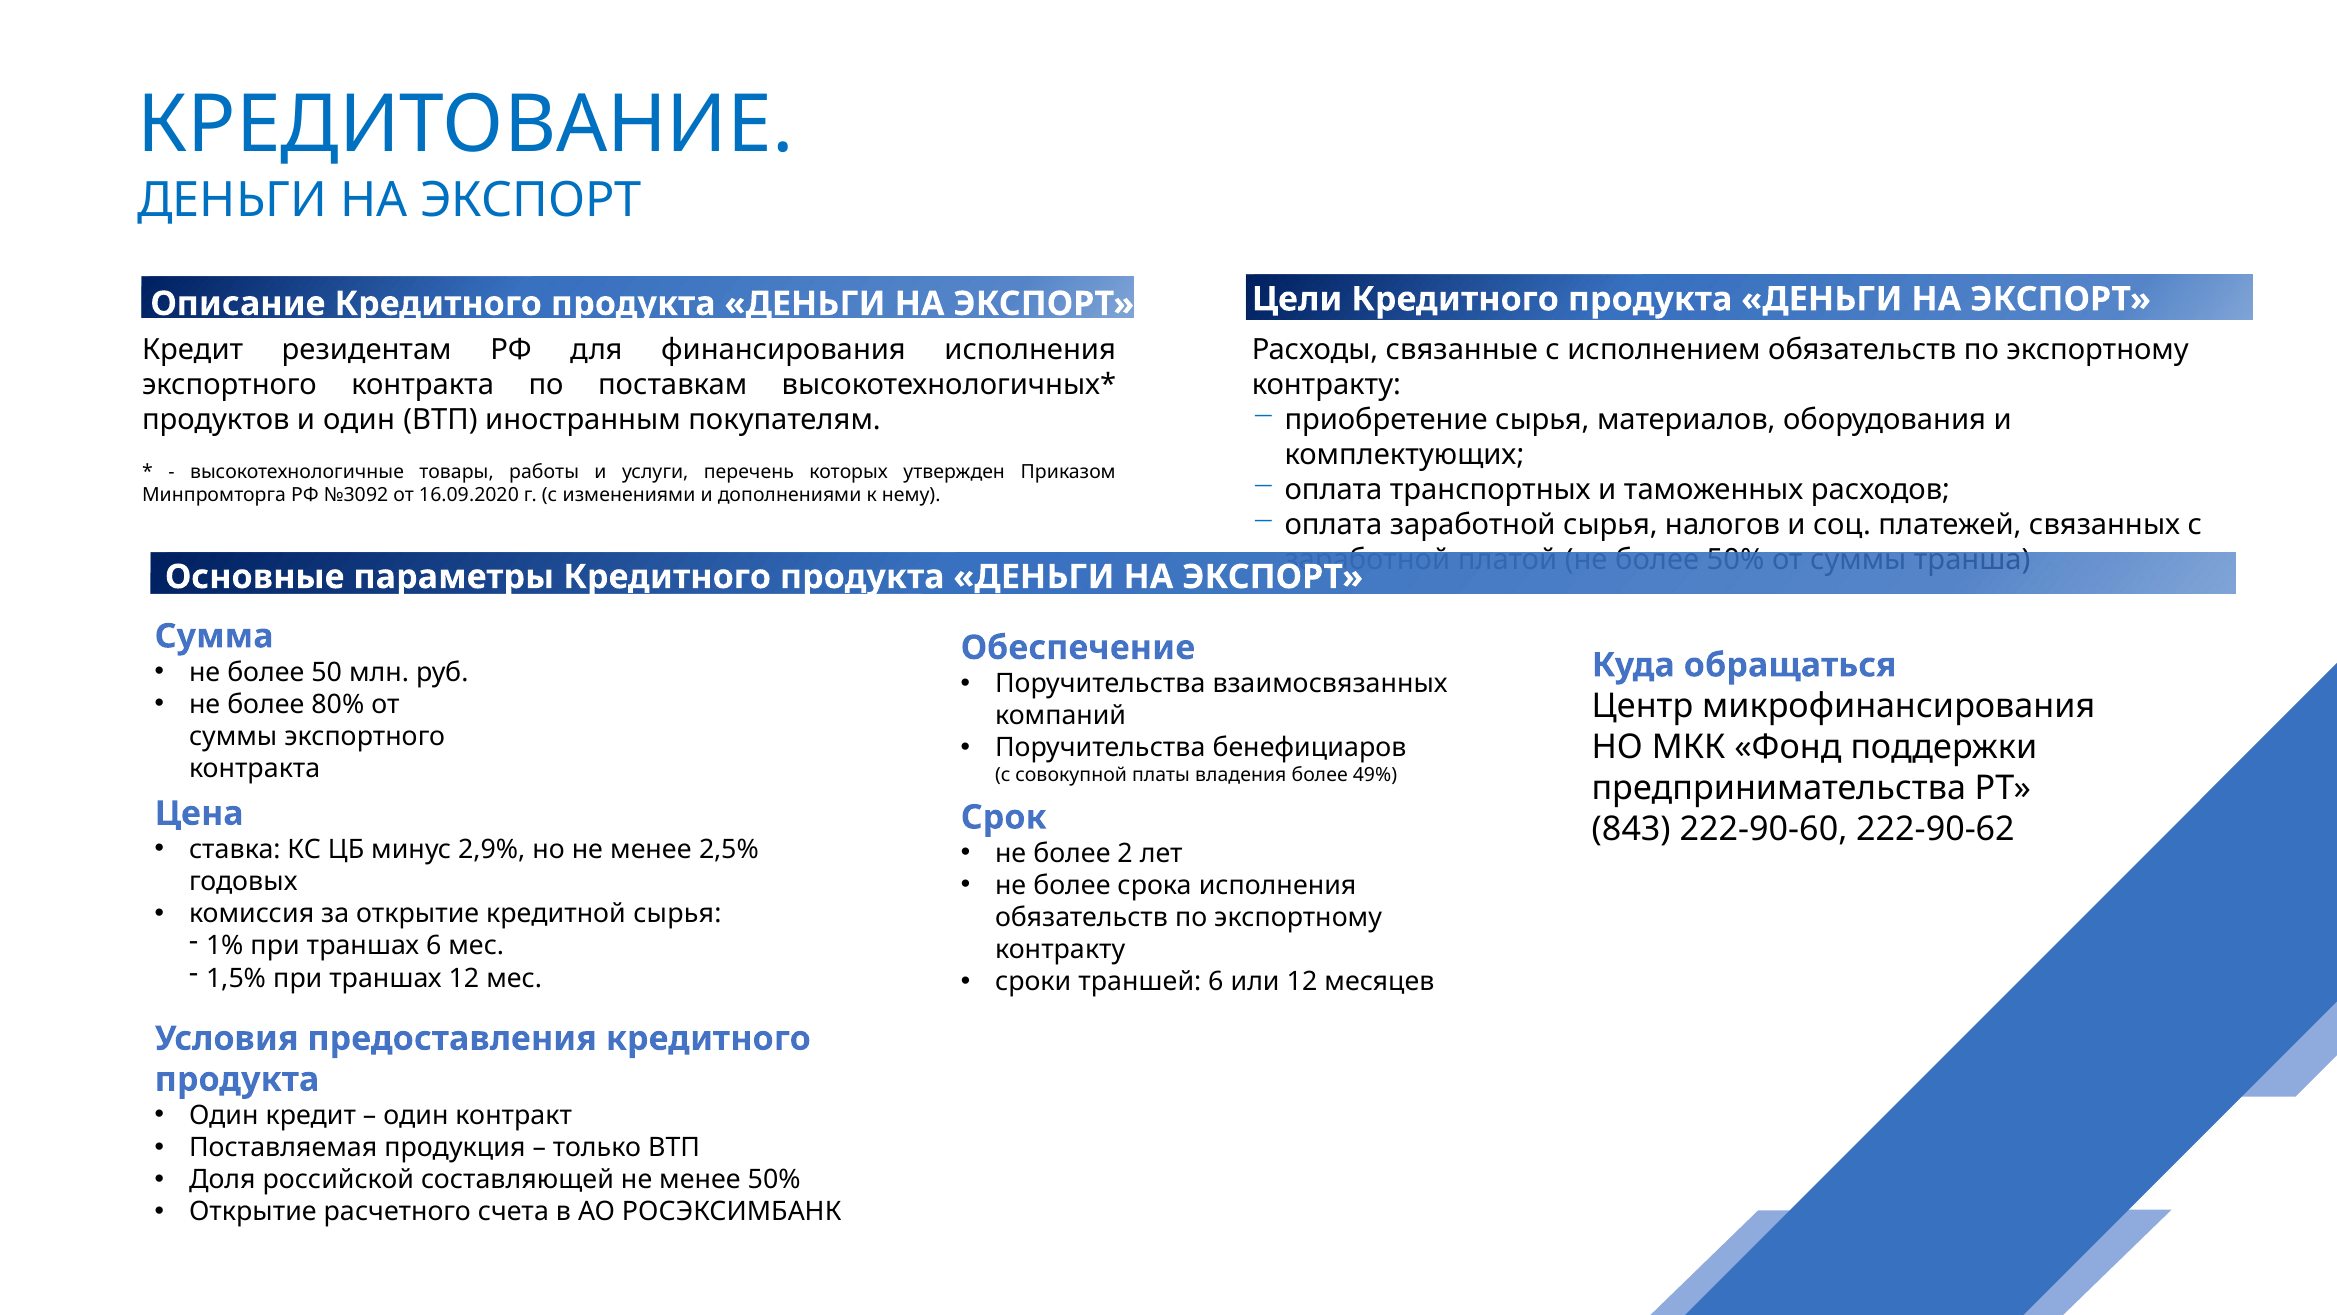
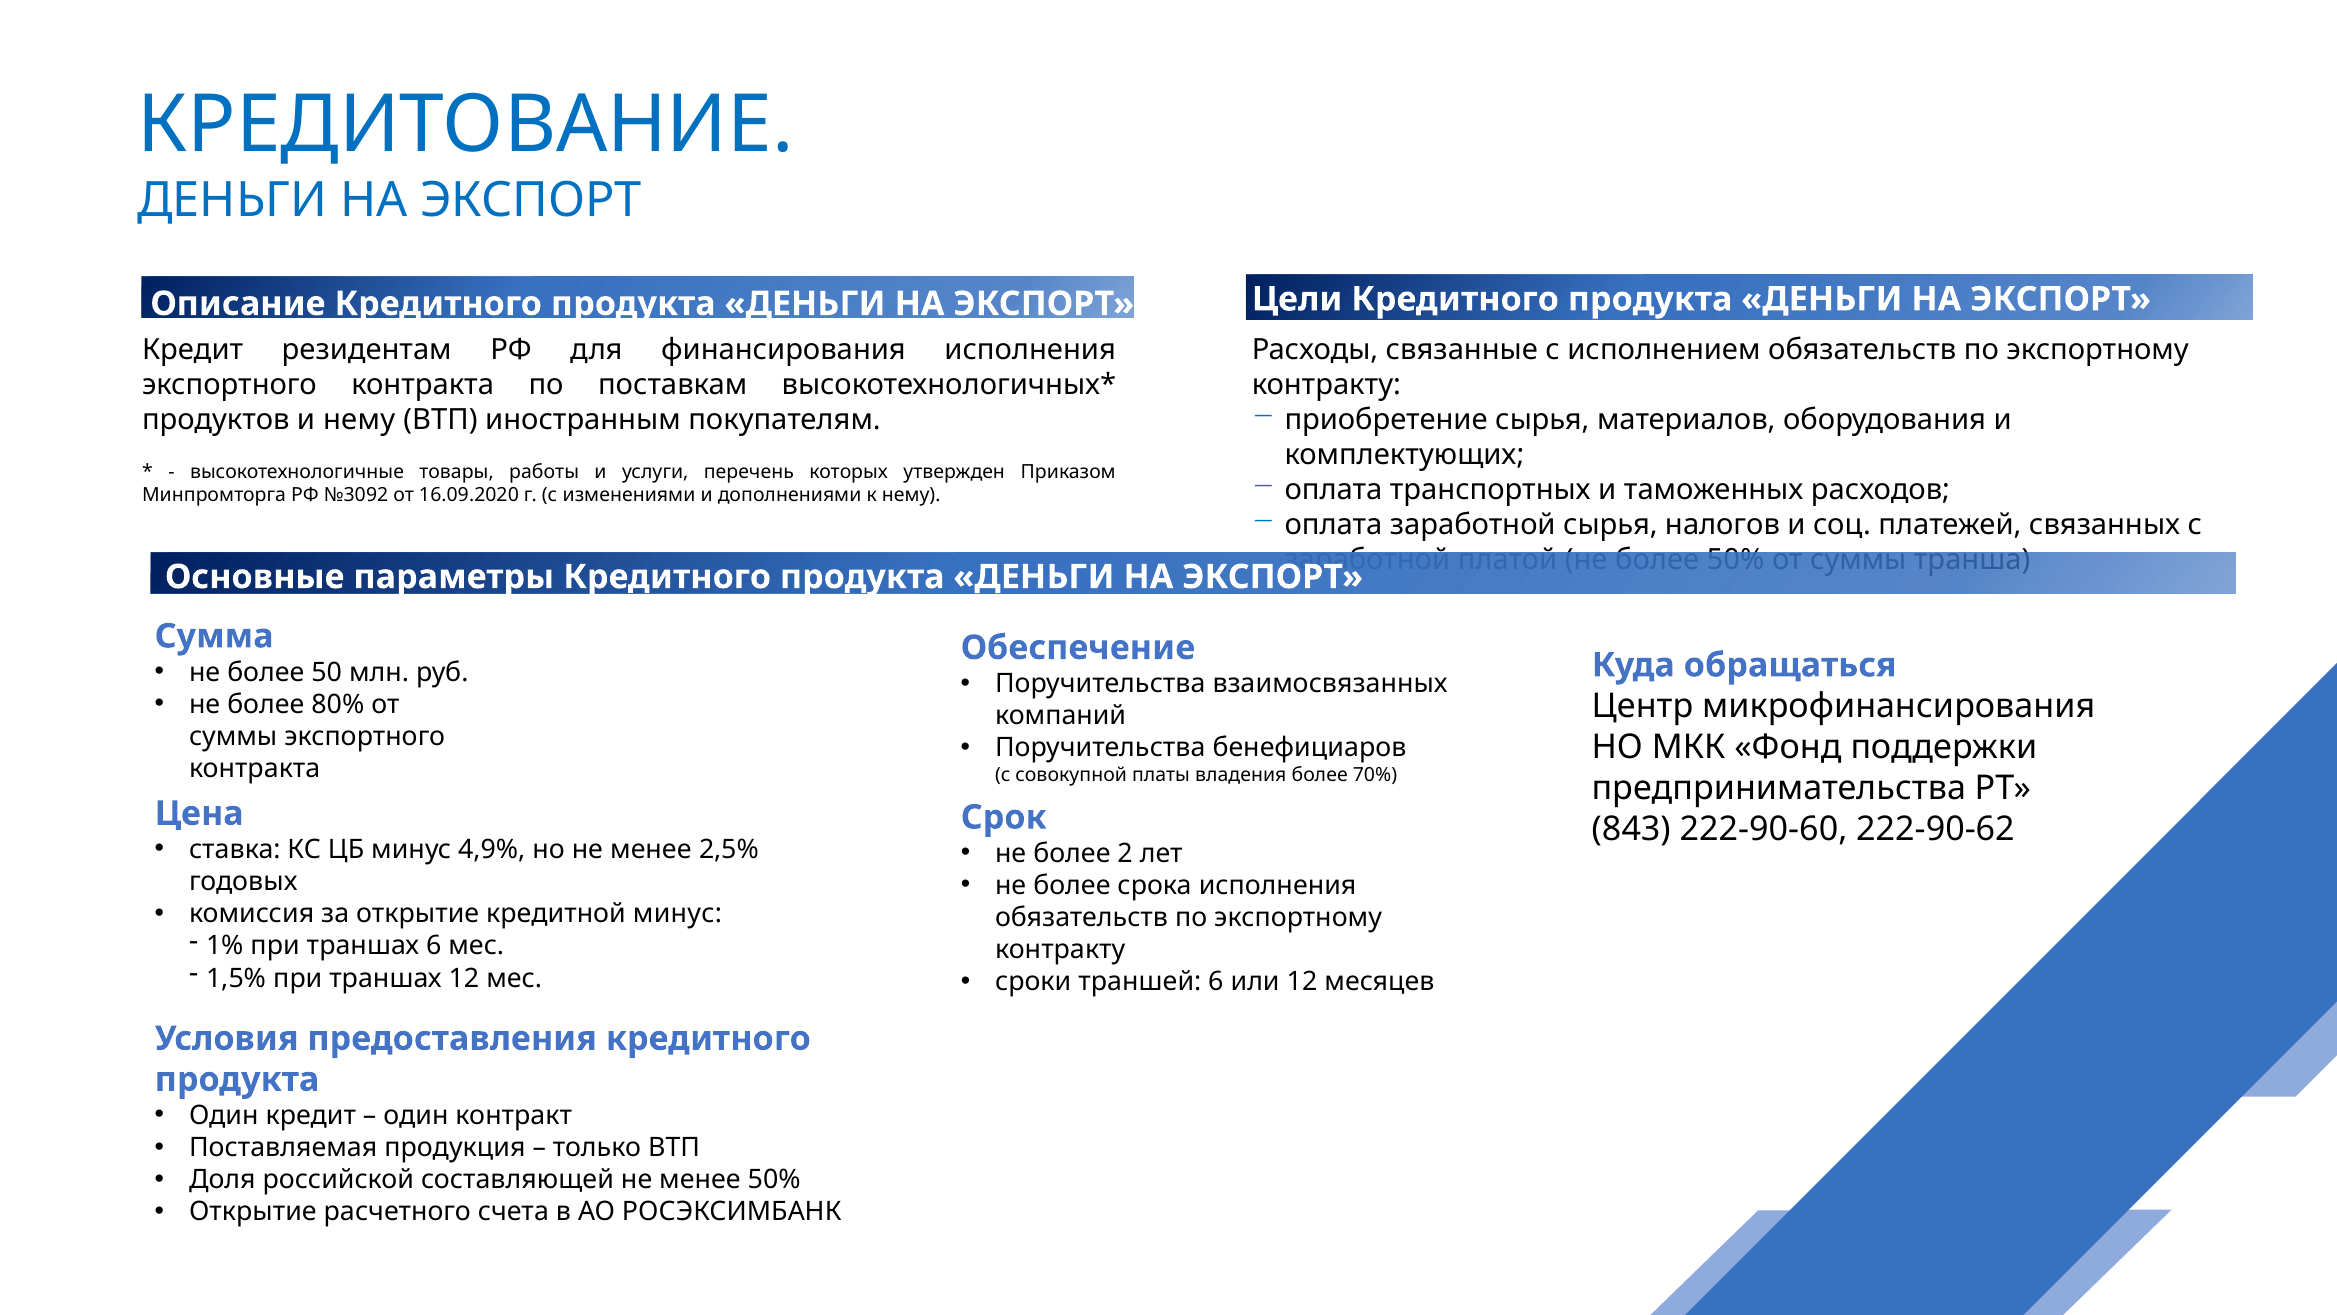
и один: один -> нему (359, 420)
49%: 49% -> 70% (1375, 775)
2,9%: 2,9% -> 4,9% (492, 849)
кредитной сырья: сырья -> минус (677, 914)
